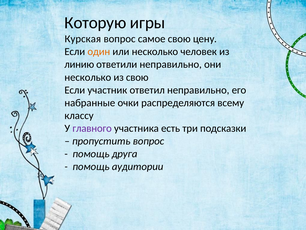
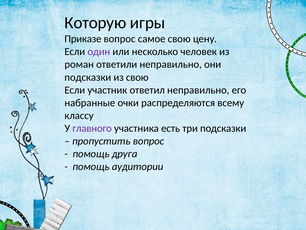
Курская: Курская -> Приказе (83, 39)
один colour: orange -> purple (99, 52)
линию: линию -> роман (79, 64)
несколько: несколько -> подсказки (88, 77)
